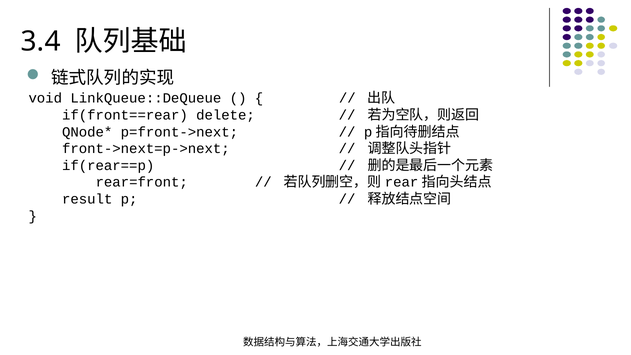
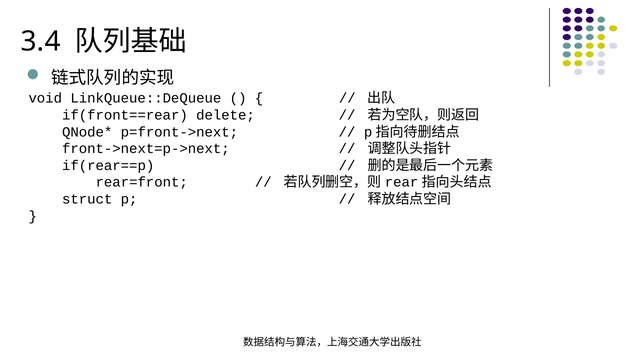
result: result -> struct (87, 199)
